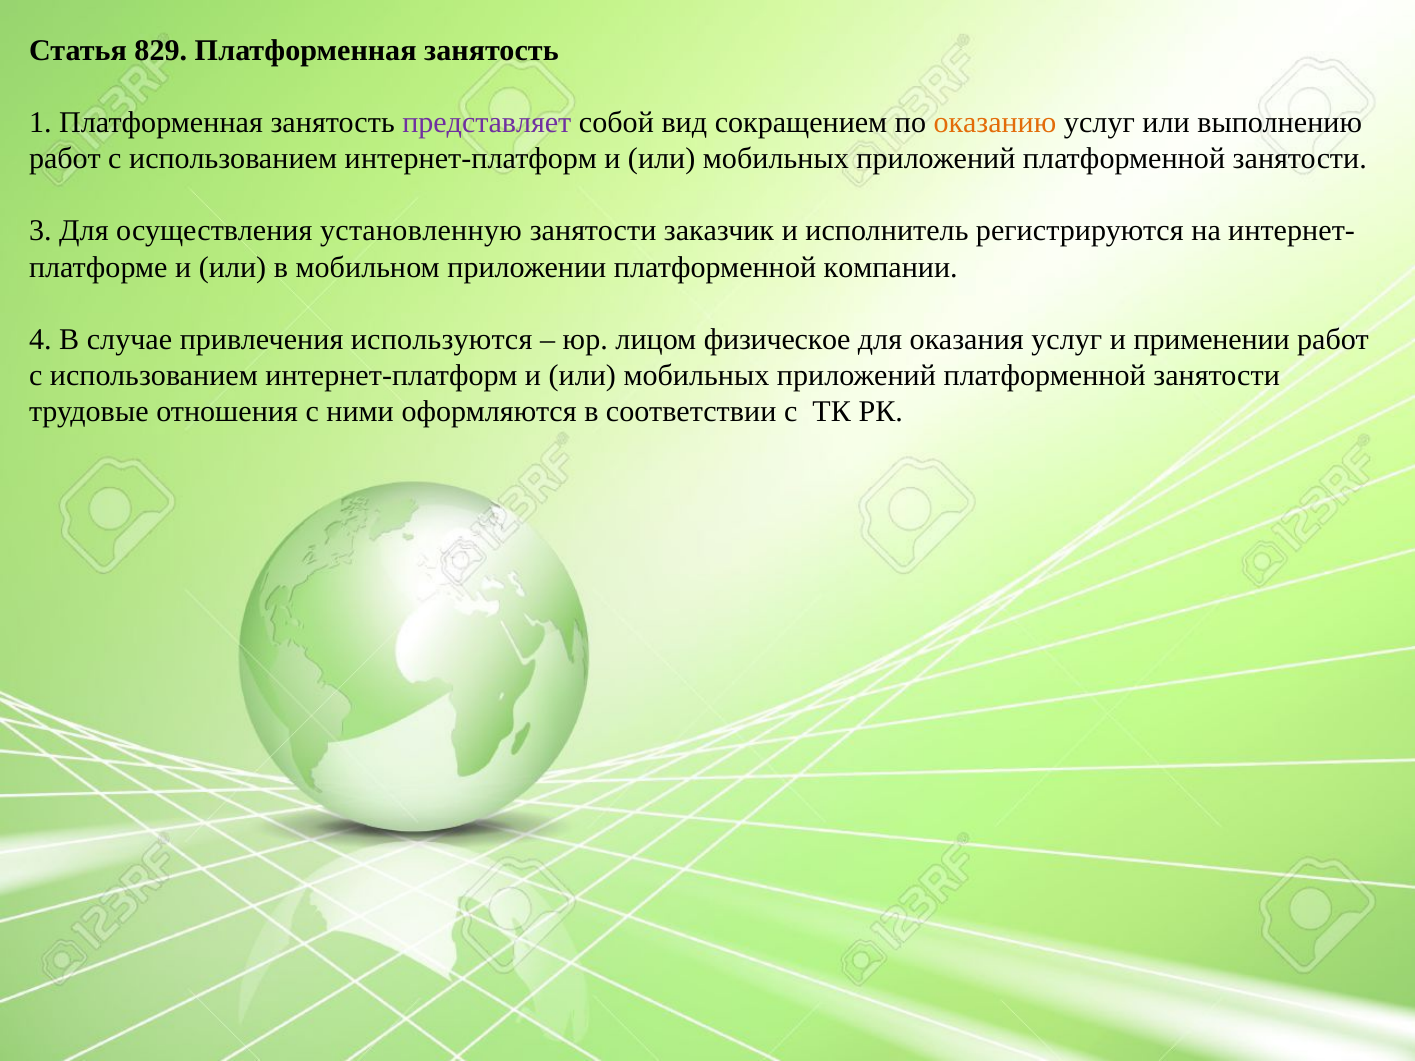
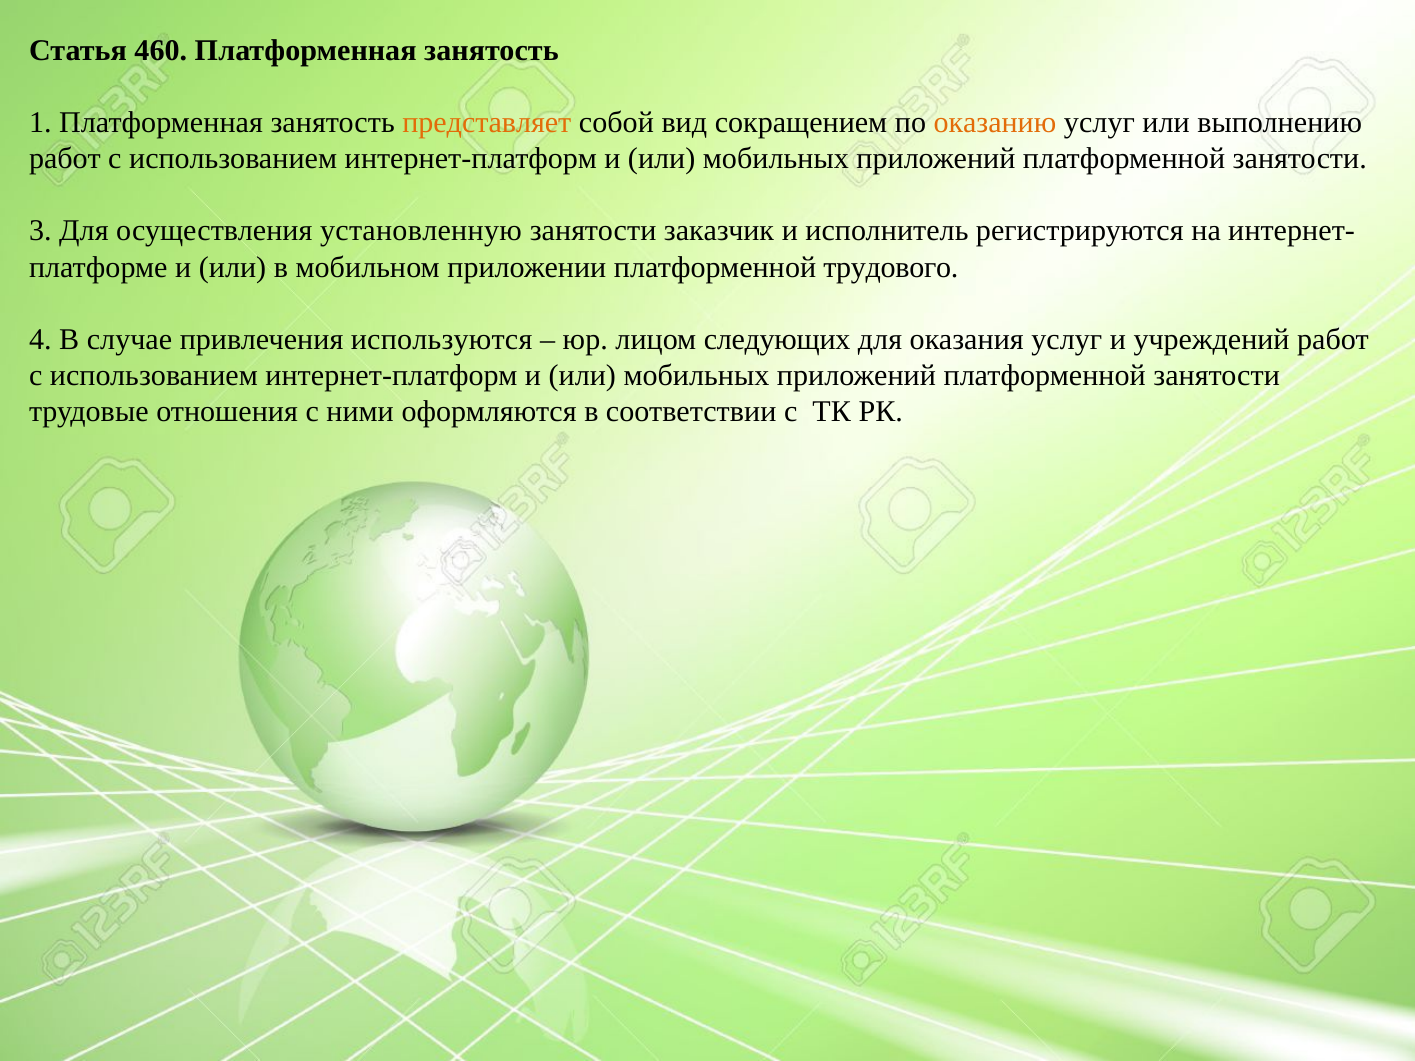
829: 829 -> 460 (161, 51)
представляет colour: purple -> orange (487, 123)
компании: компании -> трудового (891, 267)
физическое: физическое -> следующих (777, 339)
применении: применении -> учреждений (1212, 339)
